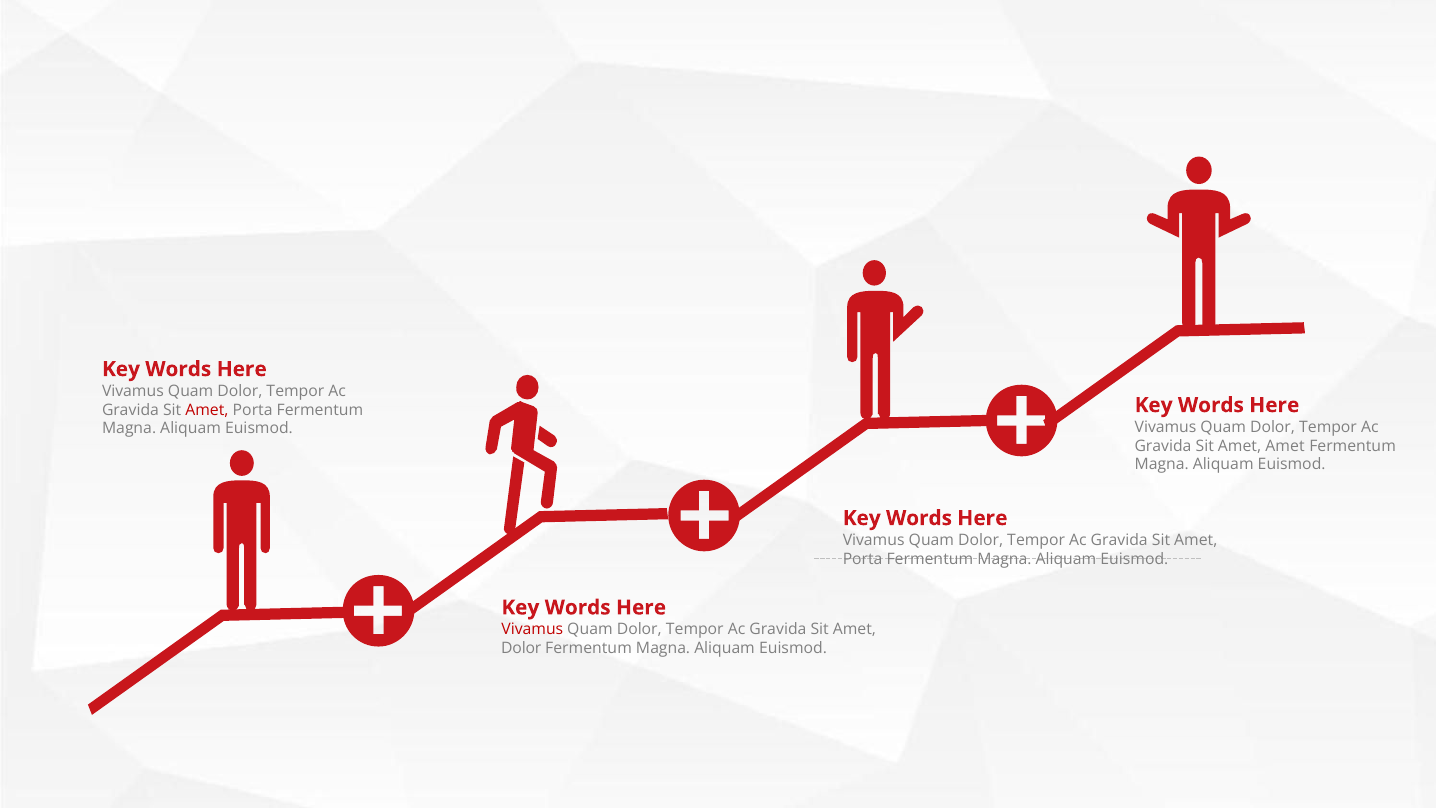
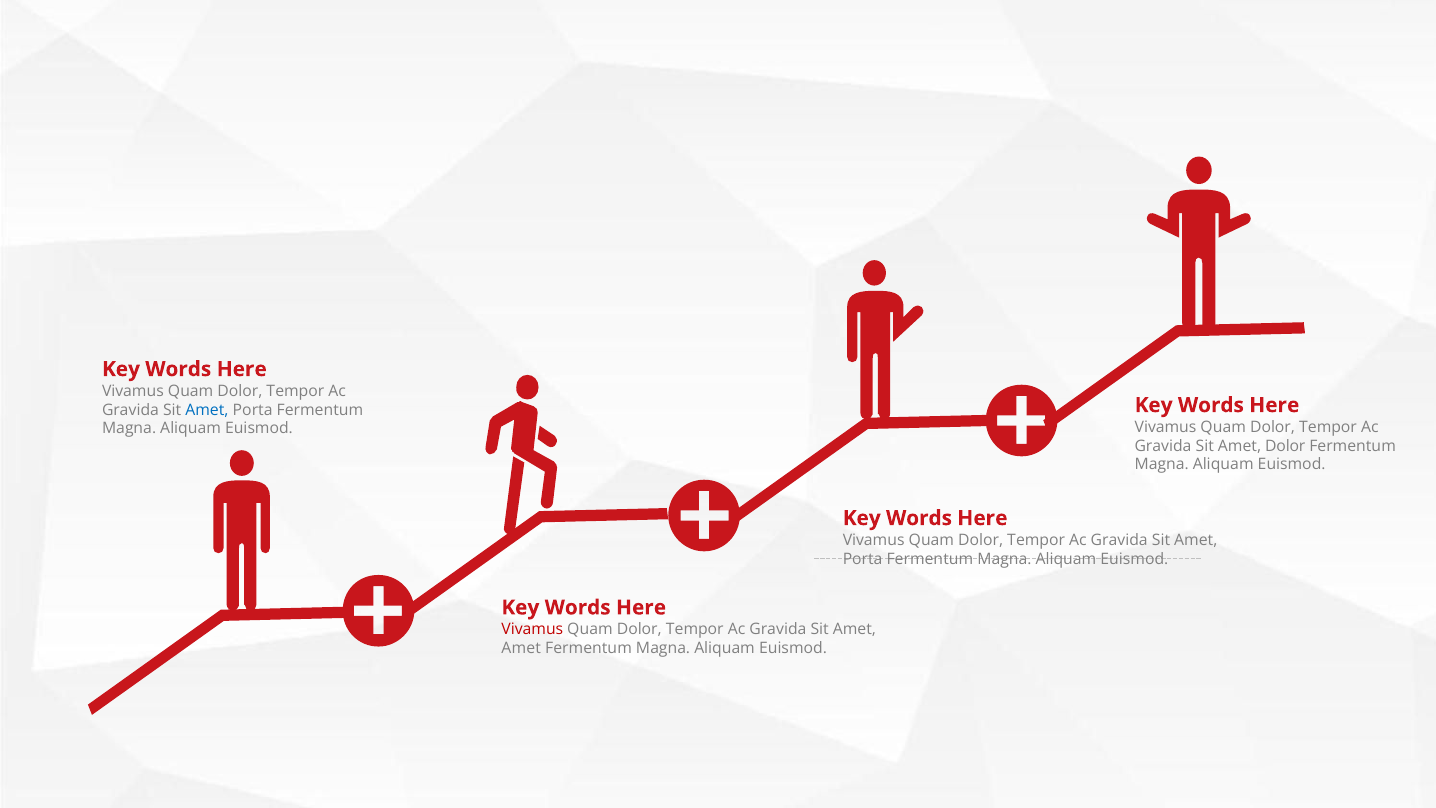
Amet colour: red -> blue (207, 410)
Amet Amet: Amet -> Dolor (1285, 446)
Dolor: Dolor -> Amet (521, 648)
